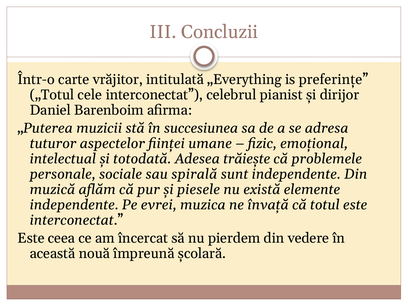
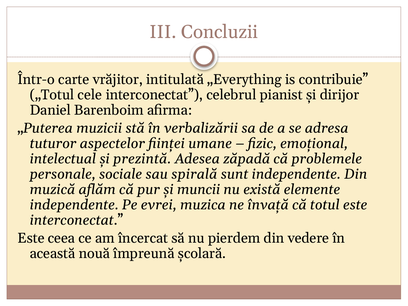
preferințe: preferințe -> contribuie (334, 80)
succesiunea: succesiunea -> verbalizării (201, 128)
totodată: totodată -> prezintă (142, 159)
trăiește: trăiește -> zăpadă (247, 159)
piesele: piesele -> muncii (199, 189)
